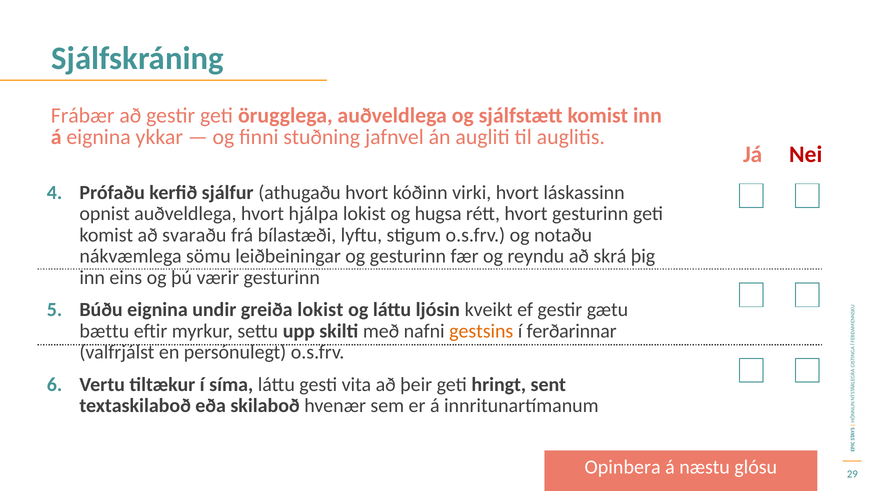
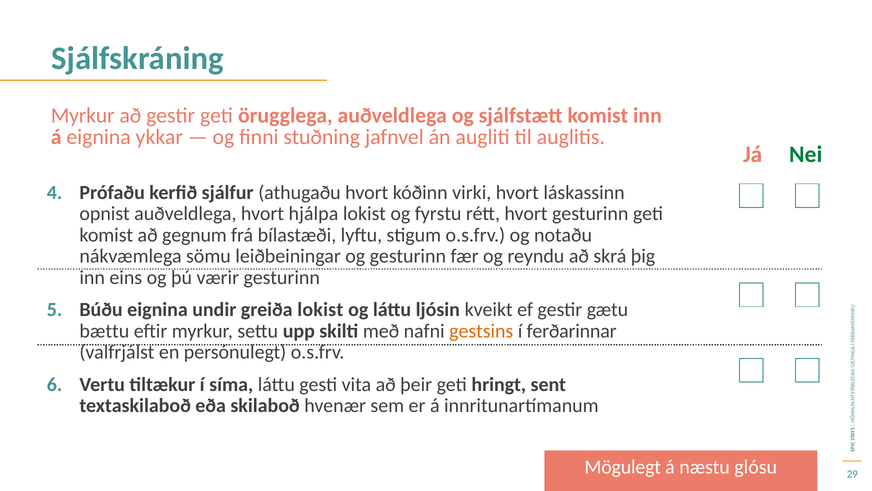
Frábær: Frábær -> Myrkur (83, 115)
Nei colour: red -> green (806, 154)
hugsa: hugsa -> fyrstu (438, 213)
svaraðu: svaraðu -> gegnum (194, 235)
Opinbera: Opinbera -> Mögulegt (623, 467)
